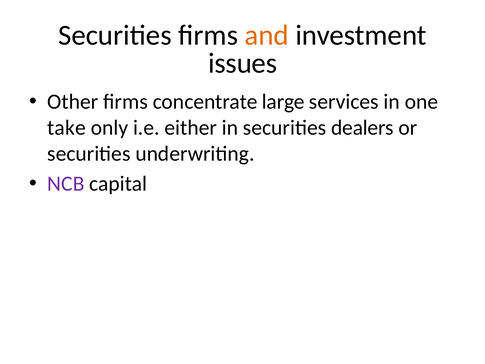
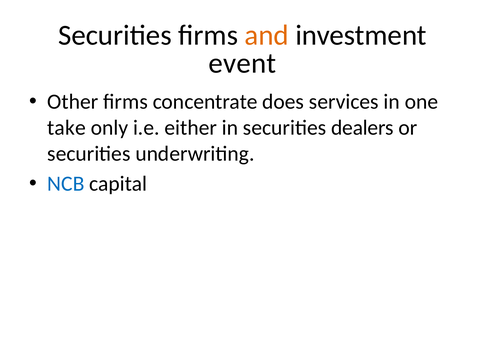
issues: issues -> event (242, 63)
large: large -> does (283, 102)
NCB colour: purple -> blue (66, 184)
